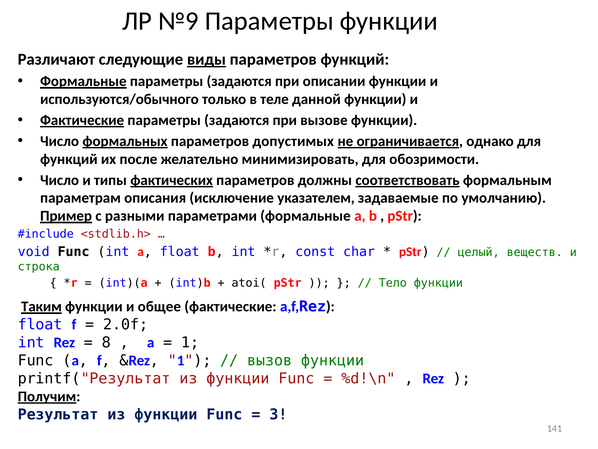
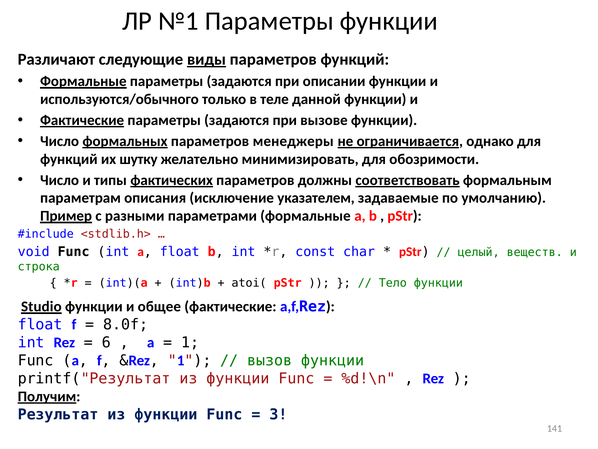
№9: №9 -> №1 (178, 21)
допустимых: допустимых -> менеджеры (293, 141)
после: после -> шутку (139, 159)
Таким: Таким -> Studio (41, 306)
2.0f: 2.0f -> 8.0f (126, 324)
8: 8 -> 6 (106, 342)
